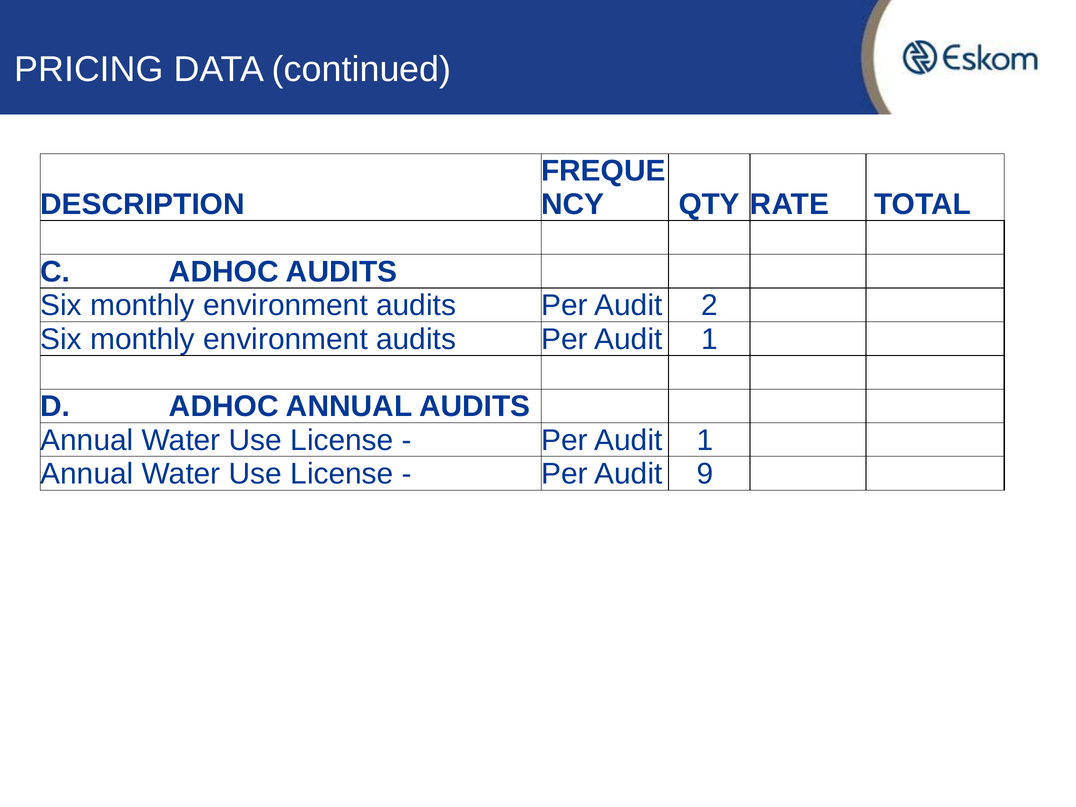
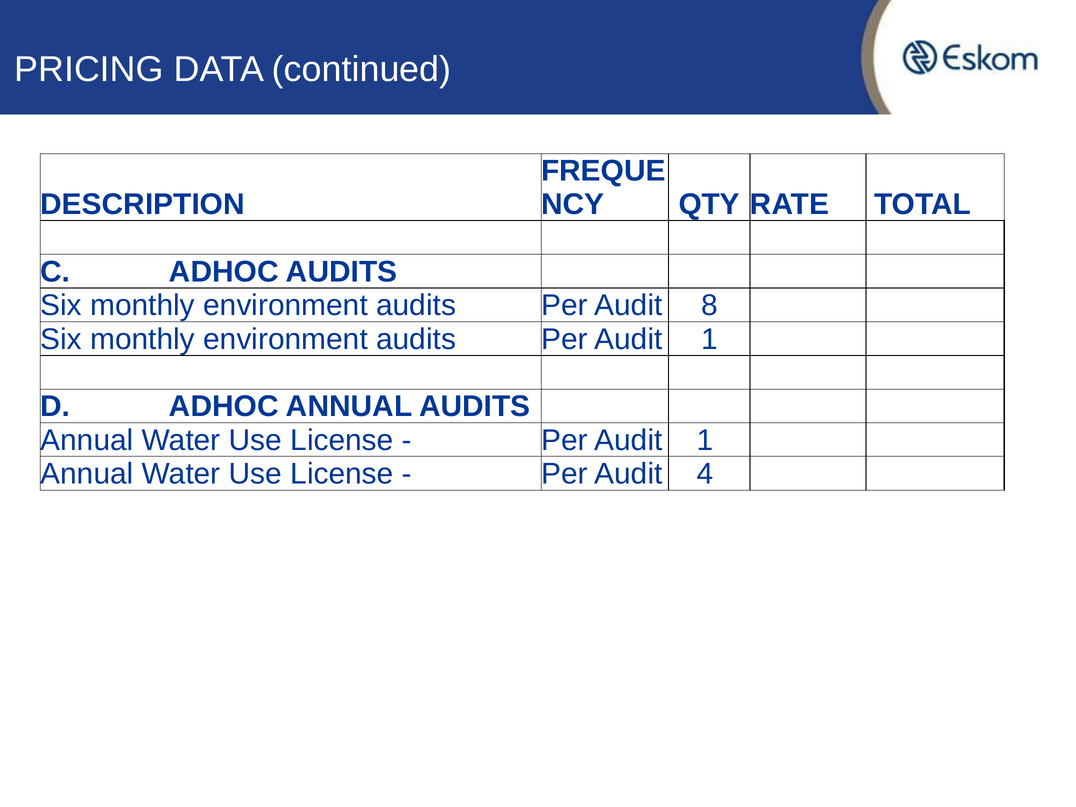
2: 2 -> 8 (709, 306)
9: 9 -> 4 (705, 474)
